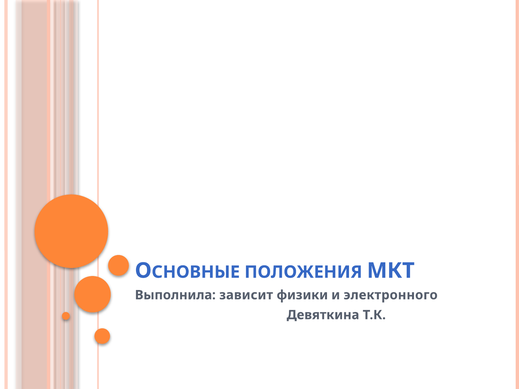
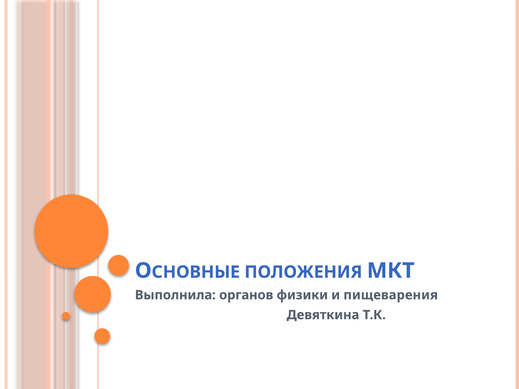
зависит: зависит -> органов (246, 295)
электронного: электронного -> пищеварения (391, 295)
